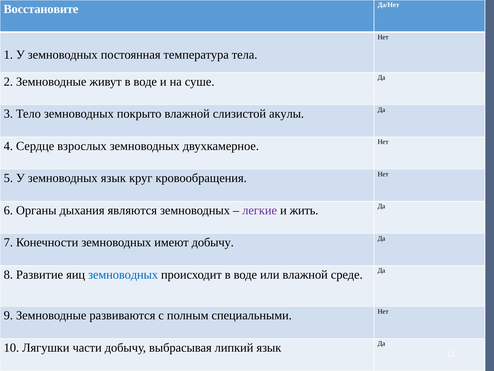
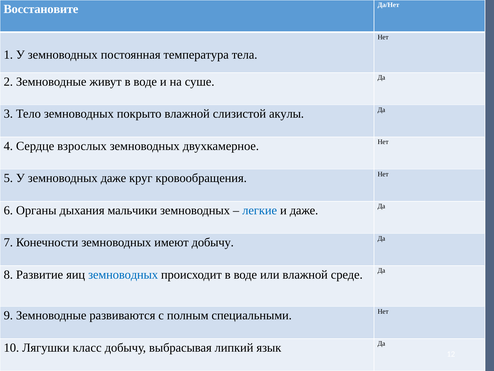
земноводных язык: язык -> даже (113, 178)
являются: являются -> мальчики (132, 210)
легкие colour: purple -> blue (260, 210)
и жить: жить -> даже (304, 210)
части: части -> класс (87, 347)
